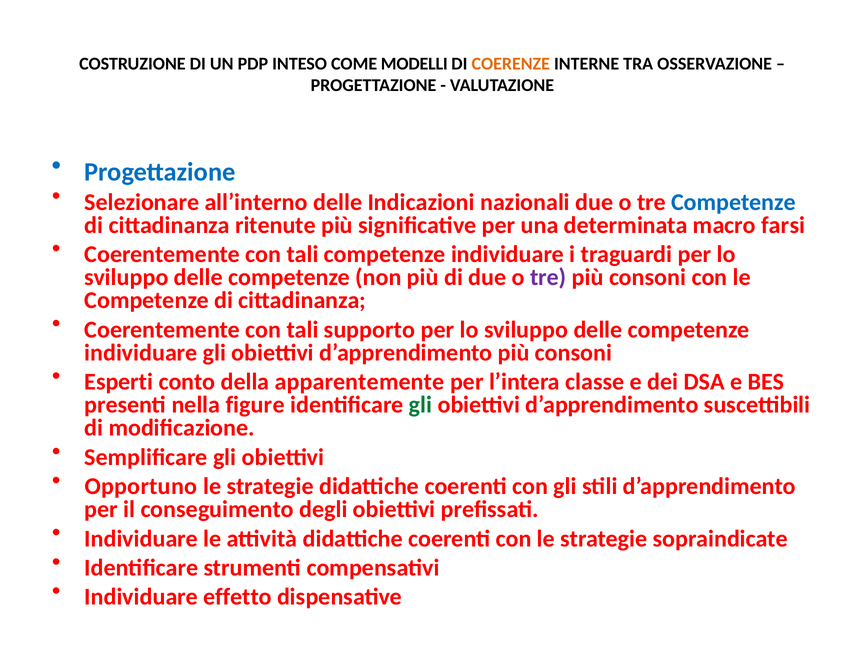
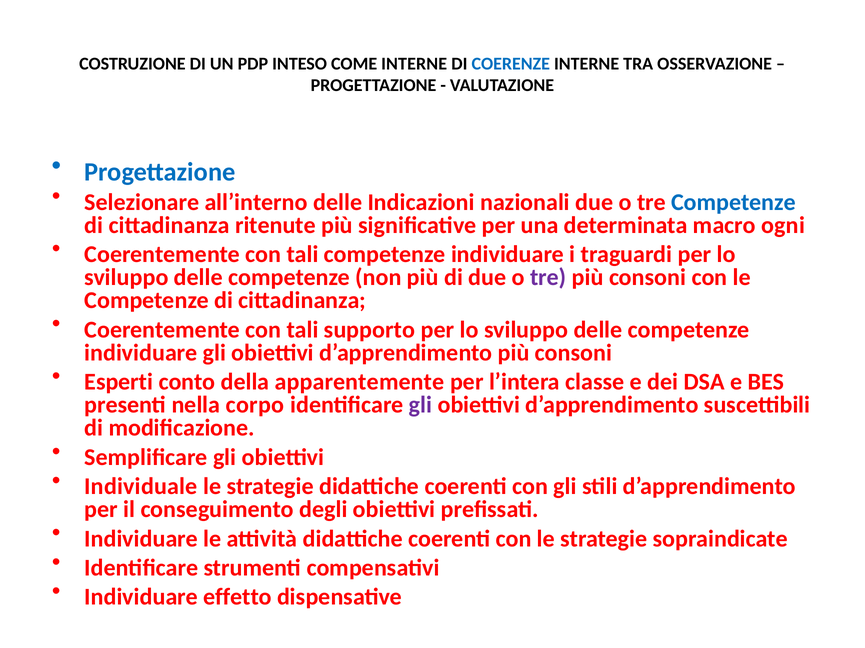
COME MODELLI: MODELLI -> INTERNE (414, 64)
COERENZE colour: orange -> blue (511, 64)
farsi: farsi -> ogni (783, 225)
figure: figure -> corpo (255, 405)
gli colour: green -> purple (421, 405)
Opportuno: Opportuno -> Individuale (141, 487)
